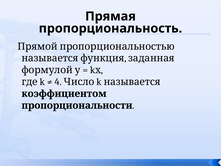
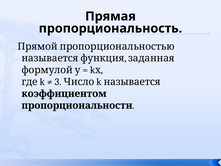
4: 4 -> 3 (58, 82)
